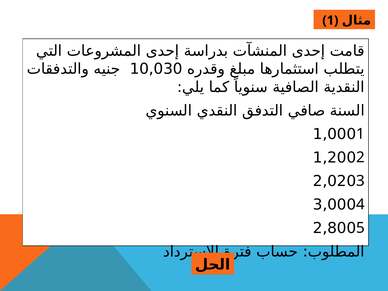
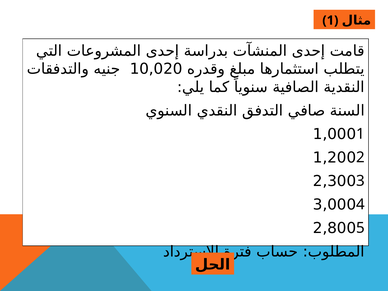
10,030: 10,030 -> 10,020 (156, 69)
2,020: 2,020 -> 2,300 (335, 181)
